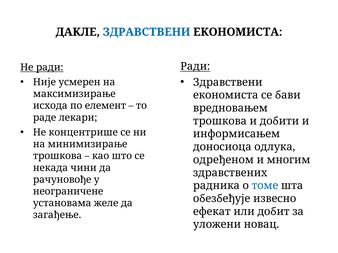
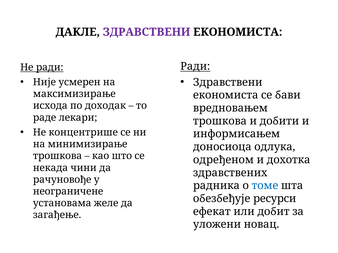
ЗДРАВСТВЕНИ colour: blue -> purple (147, 32)
елемент: елемент -> доходак (105, 106)
многим: многим -> дохотка (289, 160)
извесно: извесно -> ресурси (275, 199)
